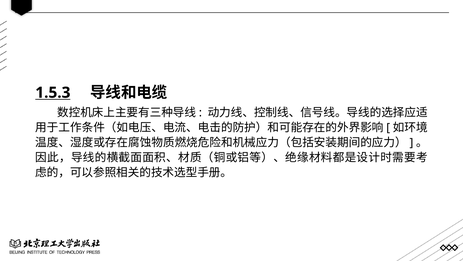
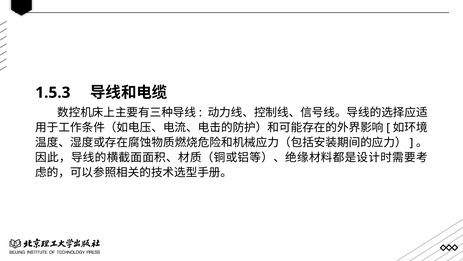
1.5.3 underline: present -> none (53, 92)
